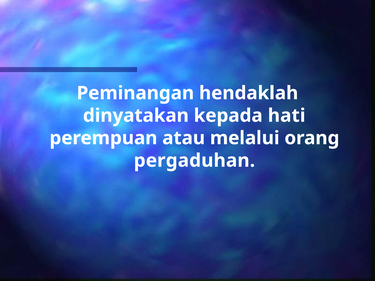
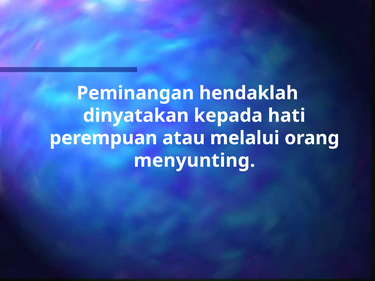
pergaduhan: pergaduhan -> menyunting (194, 161)
